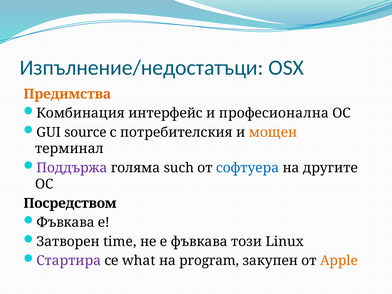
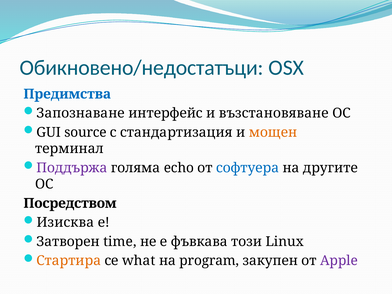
Изпълнение/недостатъци: Изпълнение/недостатъци -> Обикновено/недостатъци (142, 68)
Предимства colour: orange -> blue (67, 94)
Комбинация: Комбинация -> Запознаване (81, 113)
професионална: професионална -> възстановяване (274, 113)
потребителския: потребителския -> стандартизация (176, 132)
such: such -> echo (179, 168)
Фъвкава: Фъвкава -> Изисква (65, 222)
Стартира colour: purple -> orange (69, 261)
Apple colour: orange -> purple (339, 261)
